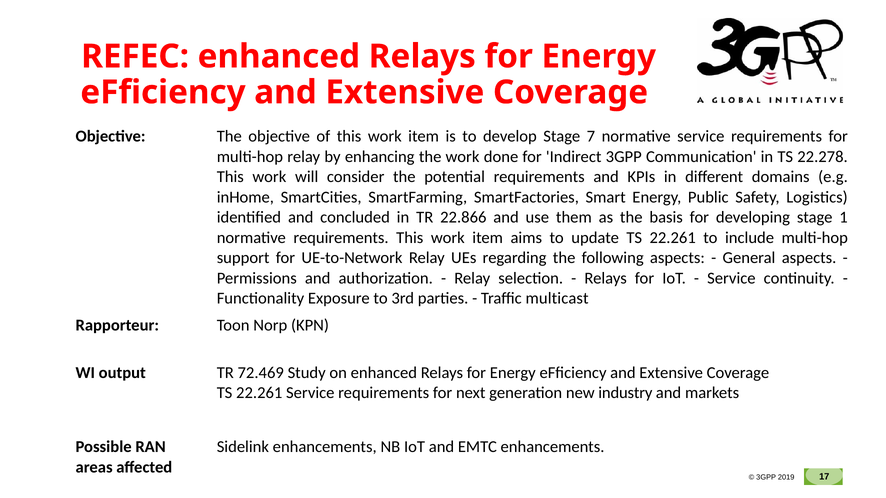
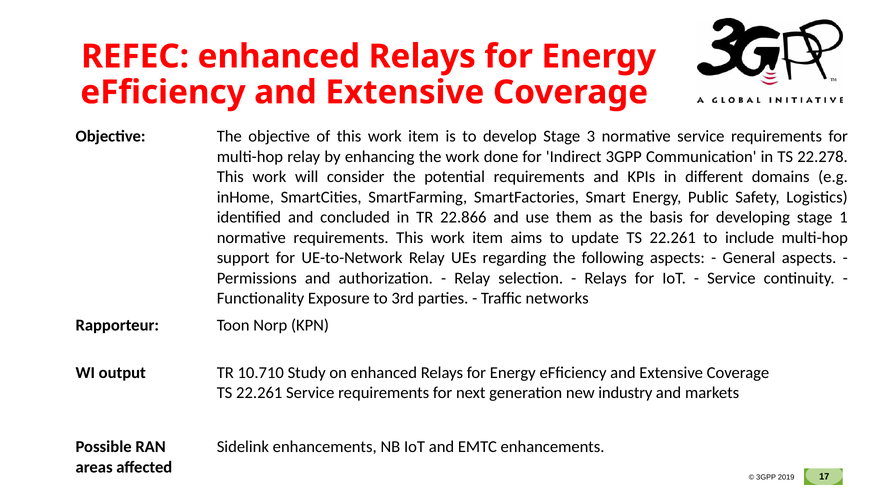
7: 7 -> 3 (591, 137)
multicast: multicast -> networks (557, 299)
72.469: 72.469 -> 10.710 (261, 373)
